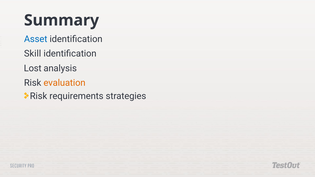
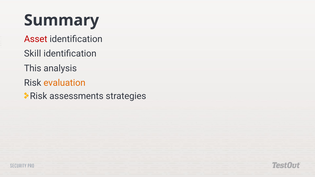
Asset colour: blue -> red (36, 39)
Lost: Lost -> This (33, 68)
requirements: requirements -> assessments (76, 96)
